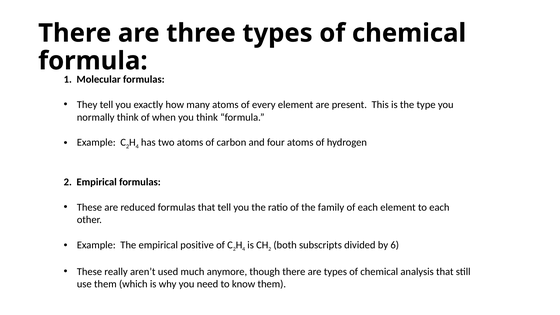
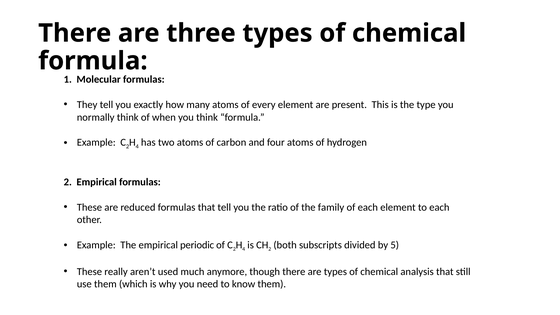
positive: positive -> periodic (197, 245)
6: 6 -> 5 (395, 245)
